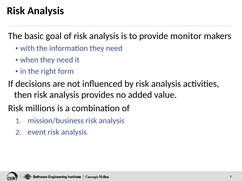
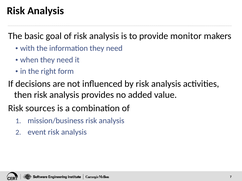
millions: millions -> sources (40, 109)
